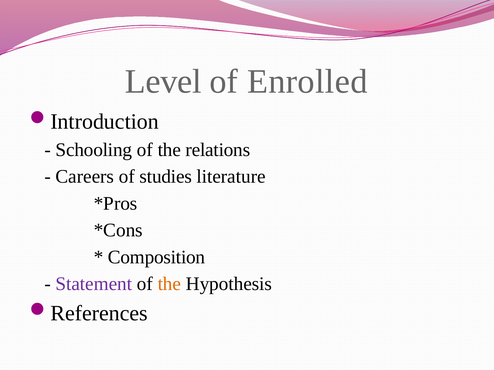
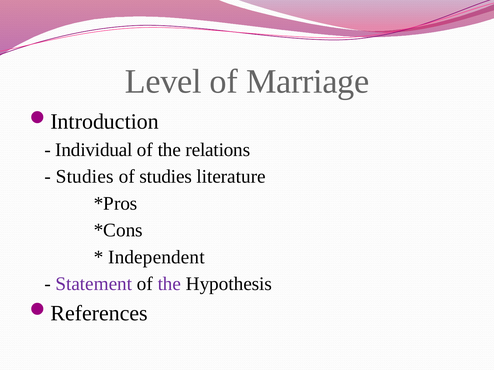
Enrolled: Enrolled -> Marriage (308, 82)
Schooling: Schooling -> Individual (94, 150)
Careers: Careers -> Studies (85, 177)
Composition: Composition -> Independent (156, 257)
the colour: orange -> purple (169, 284)
